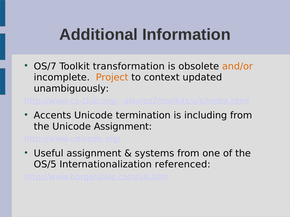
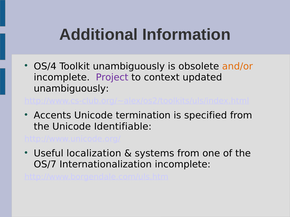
OS/7: OS/7 -> OS/4 (45, 66)
Toolkit transformation: transformation -> unambiguously (129, 66)
Project colour: orange -> purple (112, 78)
including: including -> specified (206, 116)
Unicode Assignment: Assignment -> Identifiable (123, 127)
Useful assignment: assignment -> localization (94, 154)
OS/5: OS/5 -> OS/7 (45, 165)
Internationalization referenced: referenced -> incomplete (183, 165)
